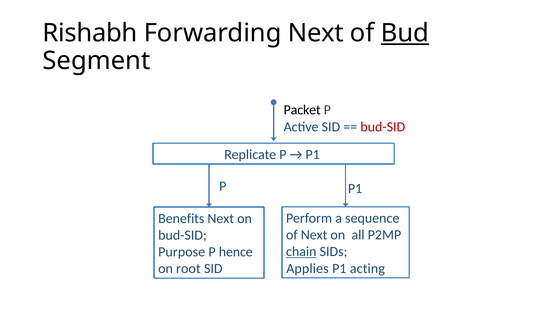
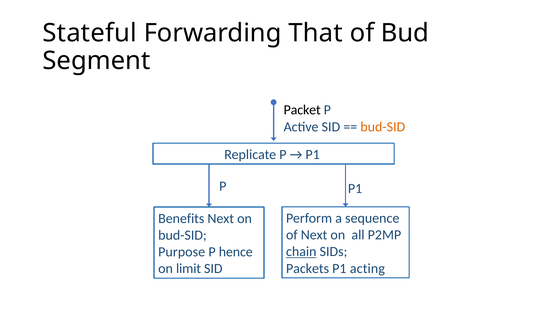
Rishabh: Rishabh -> Stateful (90, 33)
Forwarding Next: Next -> That (316, 33)
Bud underline: present -> none (405, 33)
bud-SID colour: red -> orange (383, 127)
Applies: Applies -> Packets (308, 269)
root: root -> limit (189, 269)
